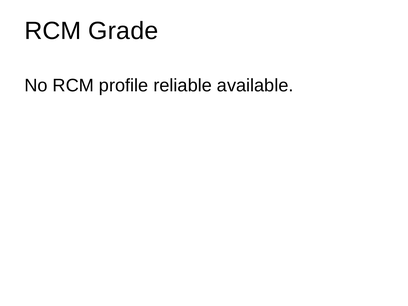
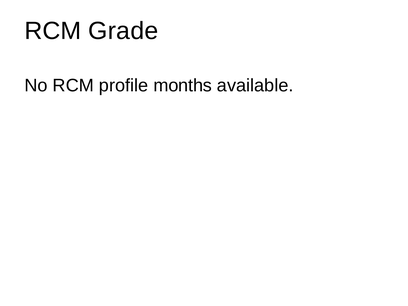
reliable: reliable -> months (183, 86)
